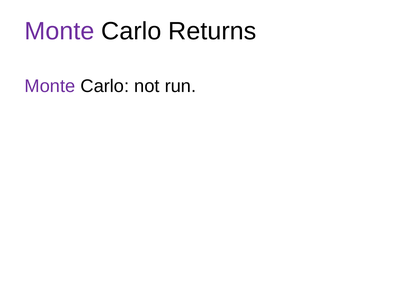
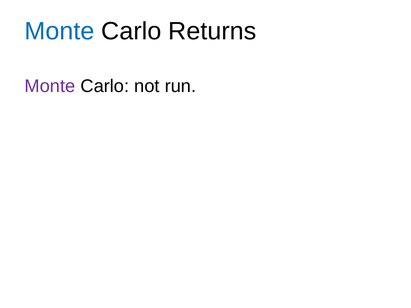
Monte colour: purple -> blue (59, 31)
